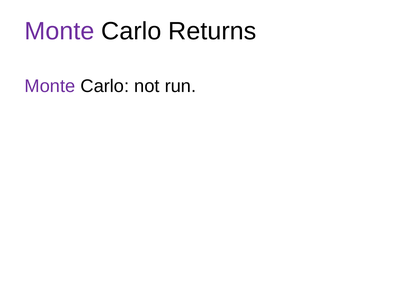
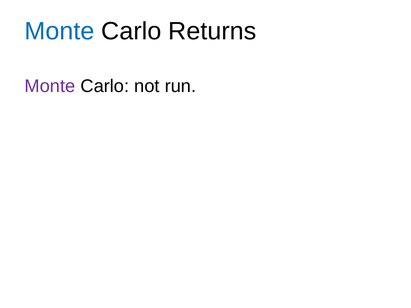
Monte colour: purple -> blue (59, 31)
